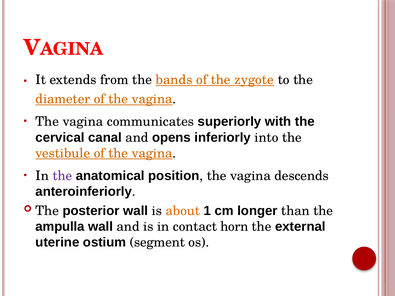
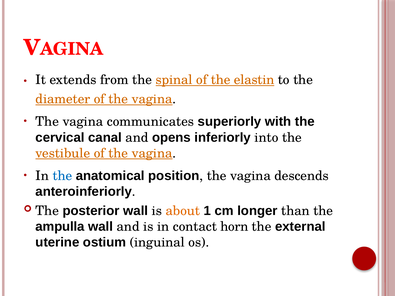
bands: bands -> spinal (174, 80)
zygote: zygote -> elastin (254, 80)
the colour: purple -> blue (62, 176)
segment: segment -> inguinal (157, 242)
